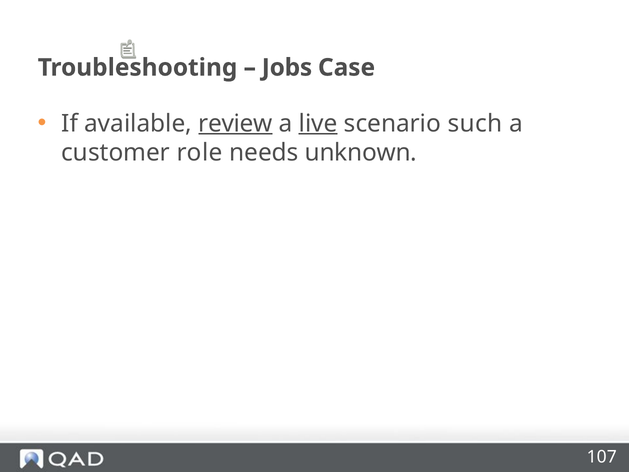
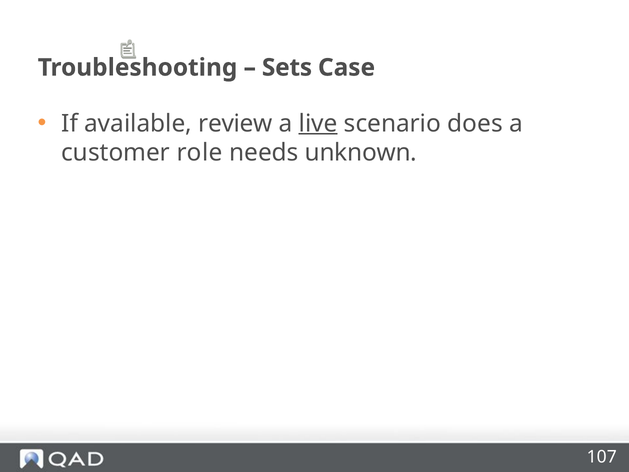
Jobs: Jobs -> Sets (287, 68)
review underline: present -> none (235, 123)
such: such -> does (475, 123)
